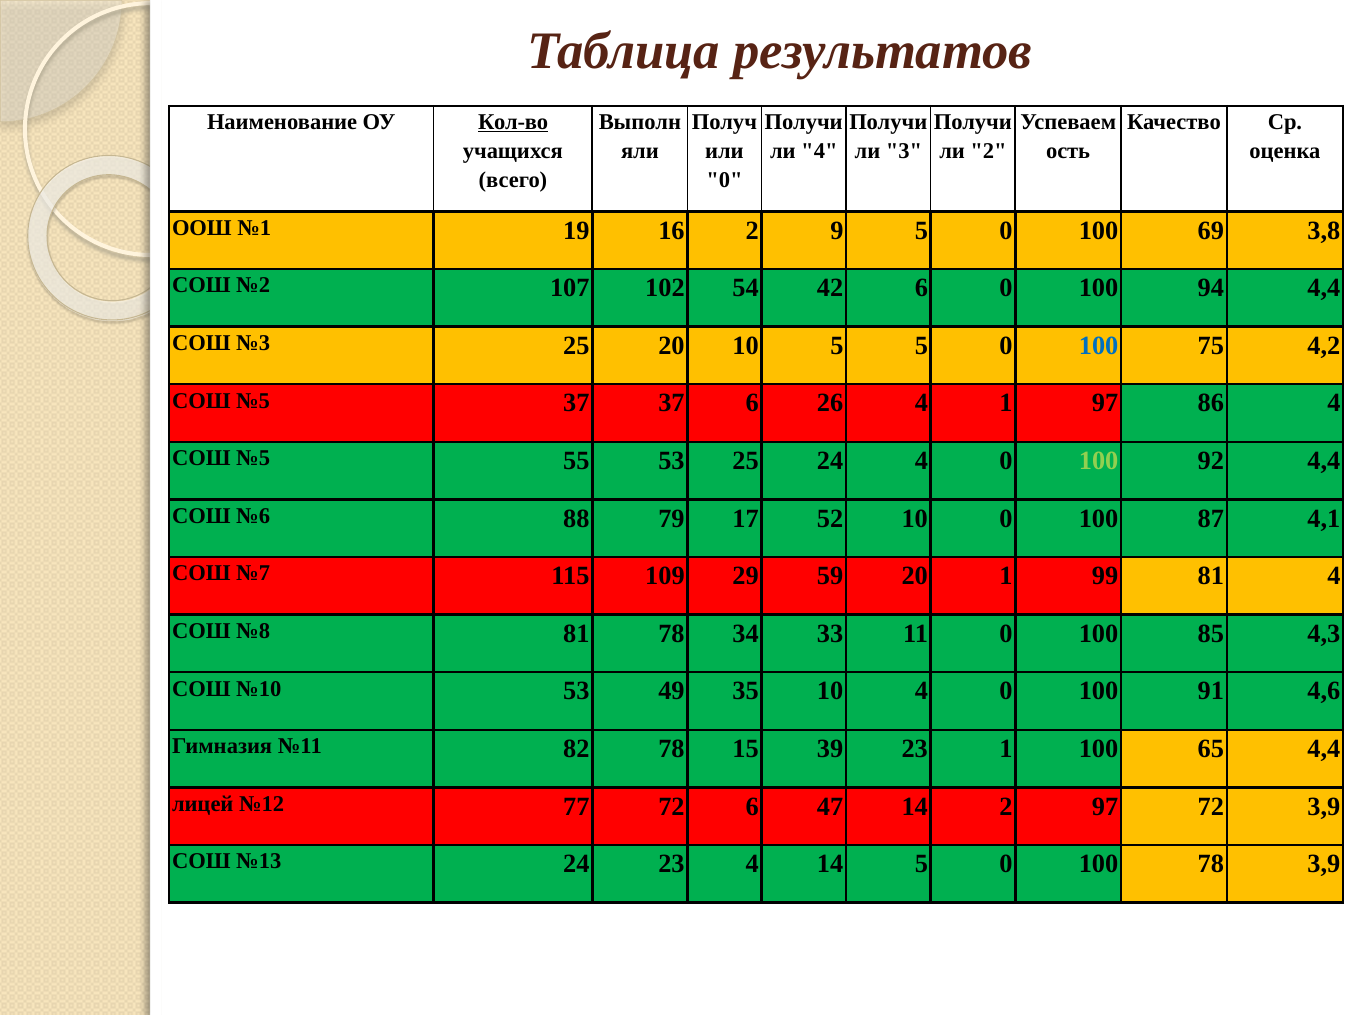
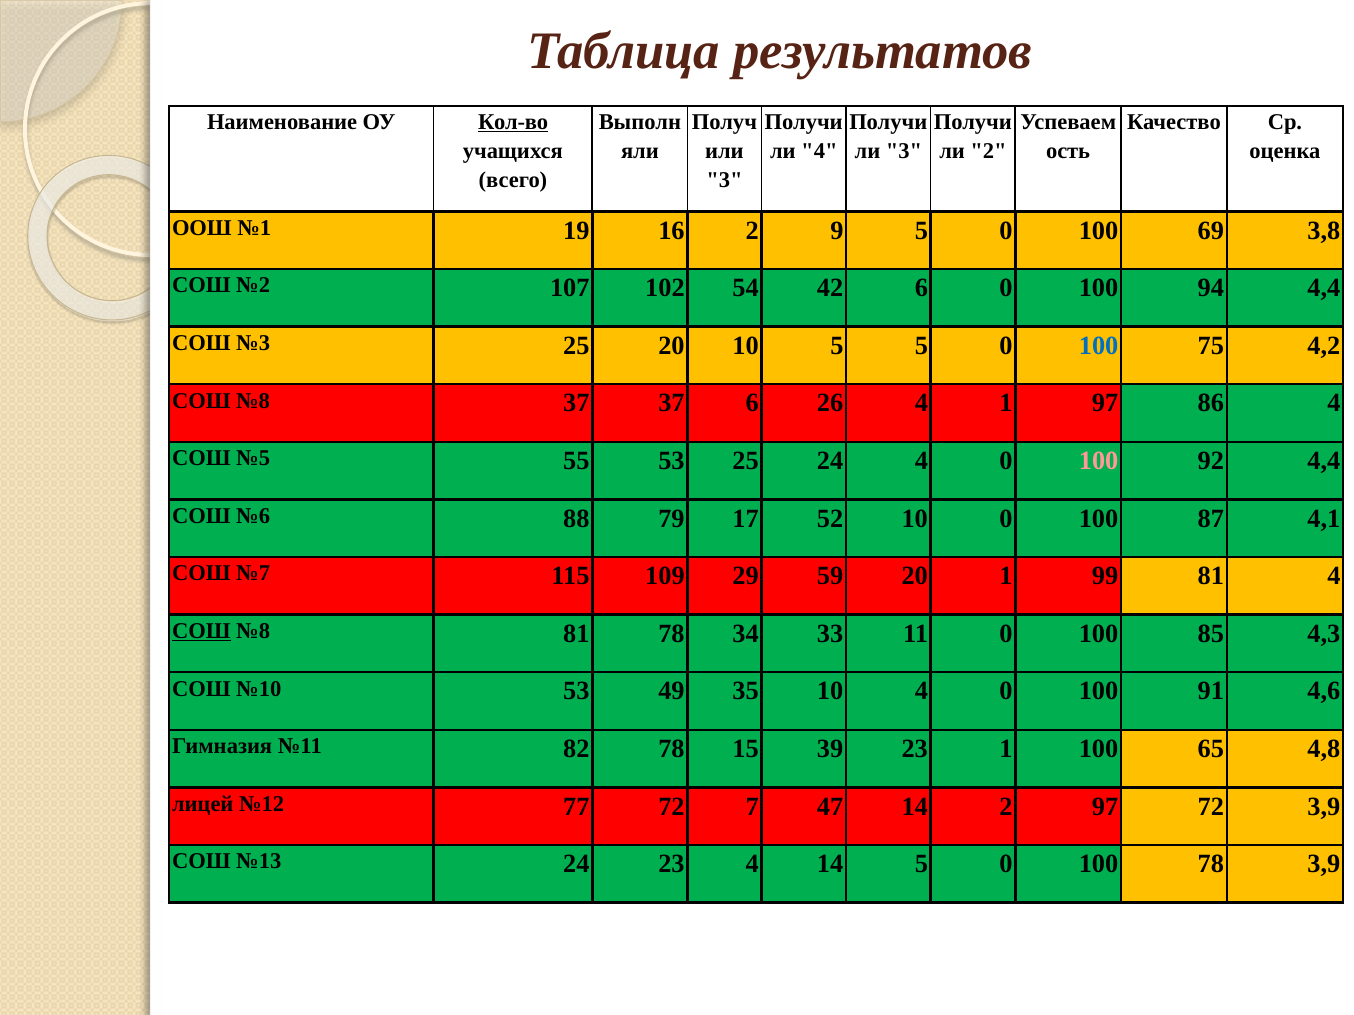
0: 0 -> 3 (724, 180)
№5: №5 -> №8 (253, 401)
100 colour: light green -> pink (1099, 461)
СОШ underline: none -> present (201, 631)
65 4,4: 4,4 -> 4,8 (1324, 749)
72 6: 6 -> 7 (752, 807)
